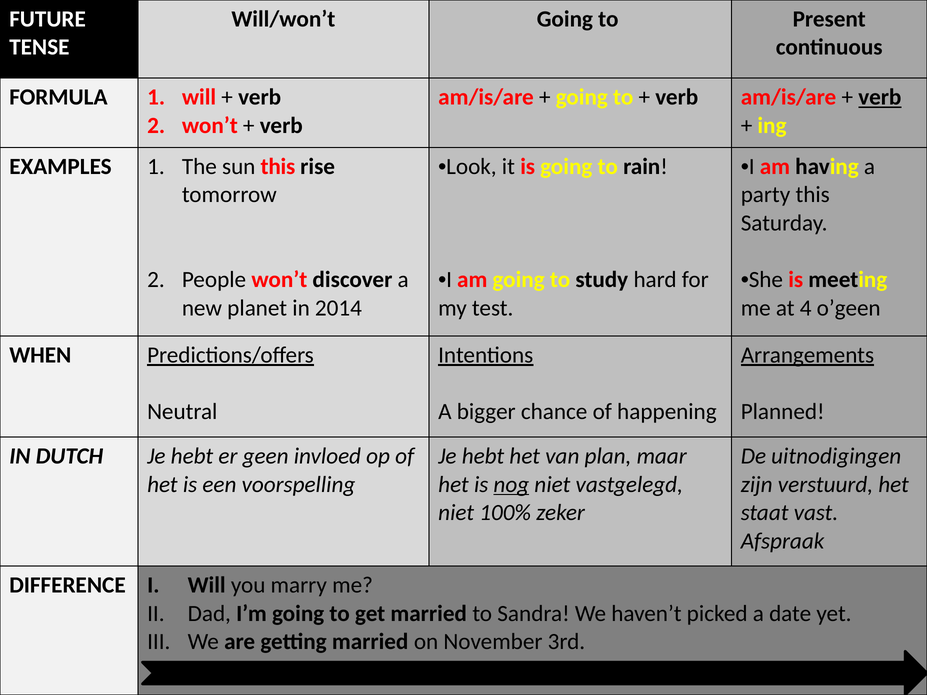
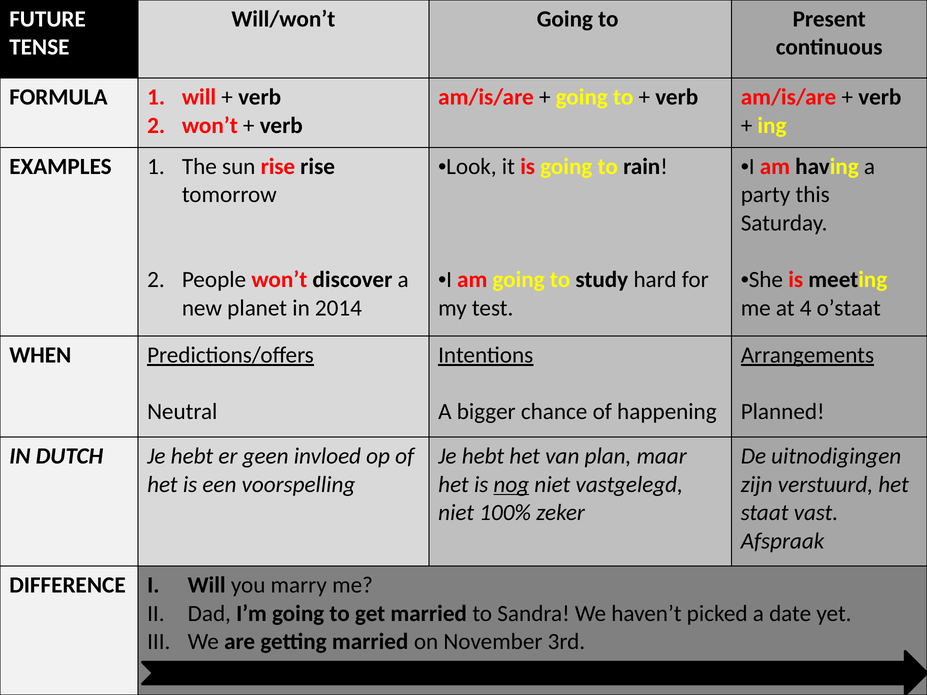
verb underline: present -> none (880, 97)
sun this: this -> rise (278, 167)
o’geen: o’geen -> o’staat (849, 308)
